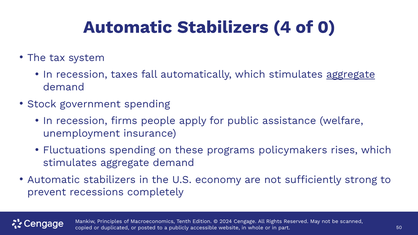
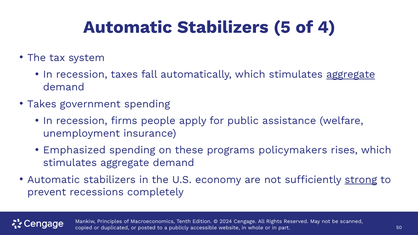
4: 4 -> 5 (282, 27)
0: 0 -> 4 (326, 27)
Stock: Stock -> Takes (42, 104)
Fluctuations: Fluctuations -> Emphasized (74, 150)
strong underline: none -> present (361, 180)
